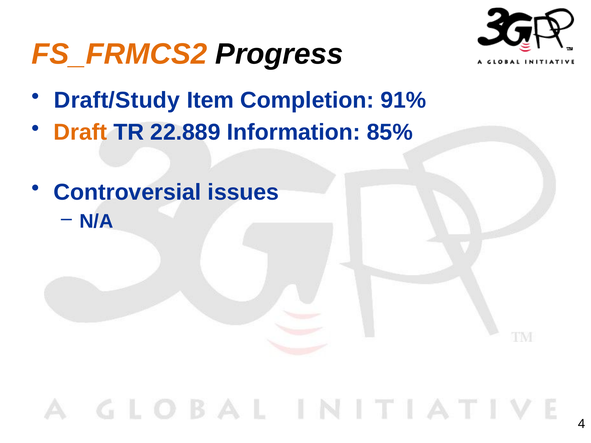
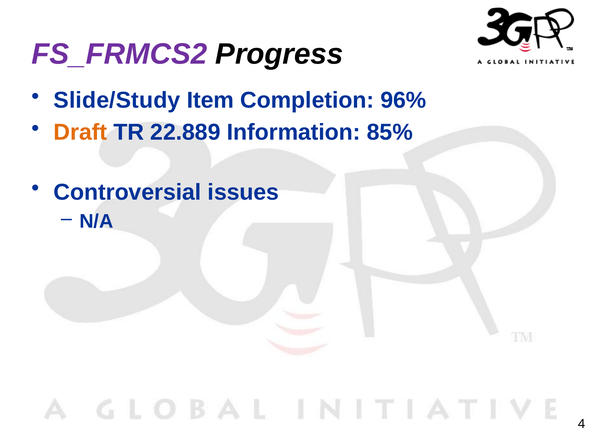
FS_FRMCS2 colour: orange -> purple (119, 54)
Draft/Study: Draft/Study -> Slide/Study (117, 100)
91%: 91% -> 96% (403, 100)
